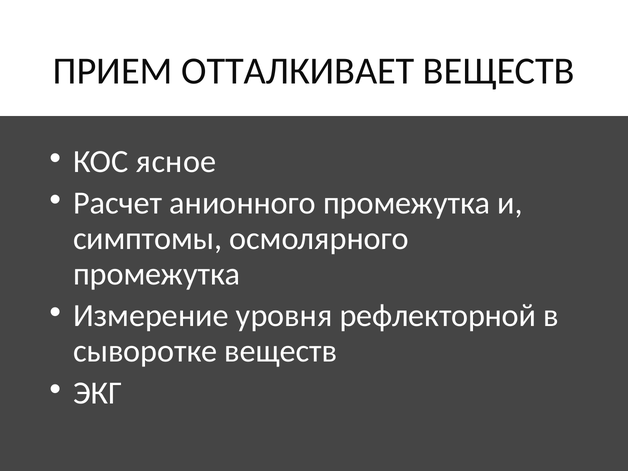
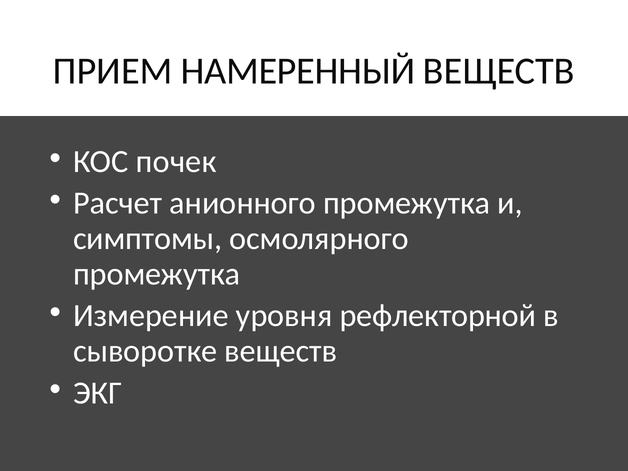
ОТТАЛКИВАЕТ: ОТТАЛКИВАЕТ -> НАМЕРЕННЫЙ (298, 71)
ясное: ясное -> почек (176, 162)
